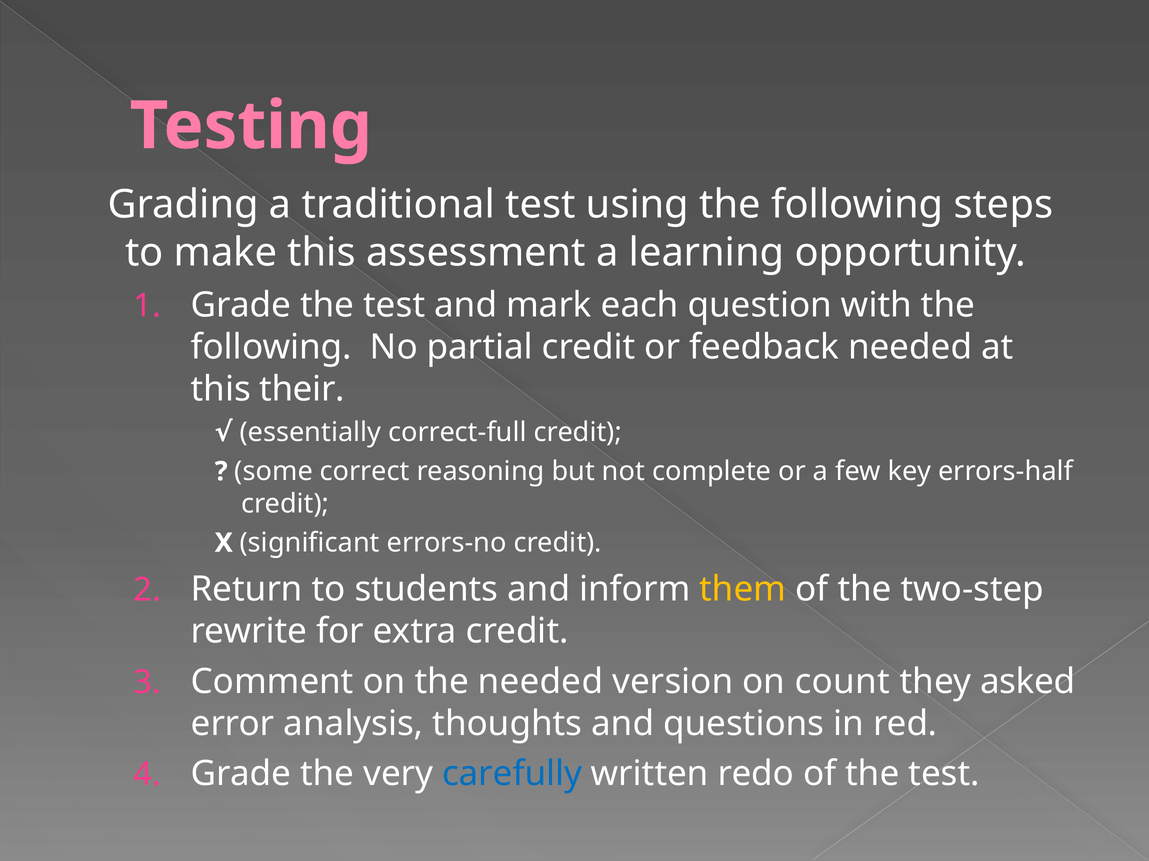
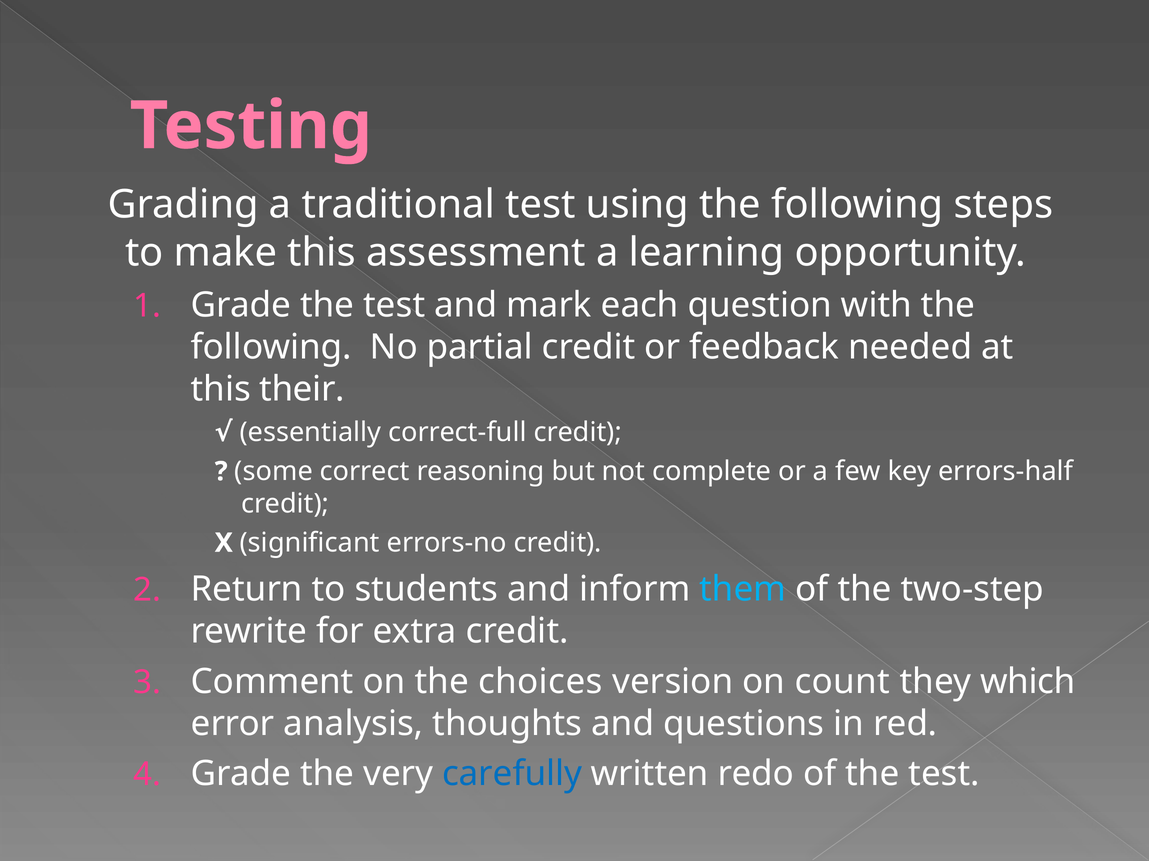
them colour: yellow -> light blue (743, 590)
the needed: needed -> choices (540, 682)
asked: asked -> which (1028, 682)
